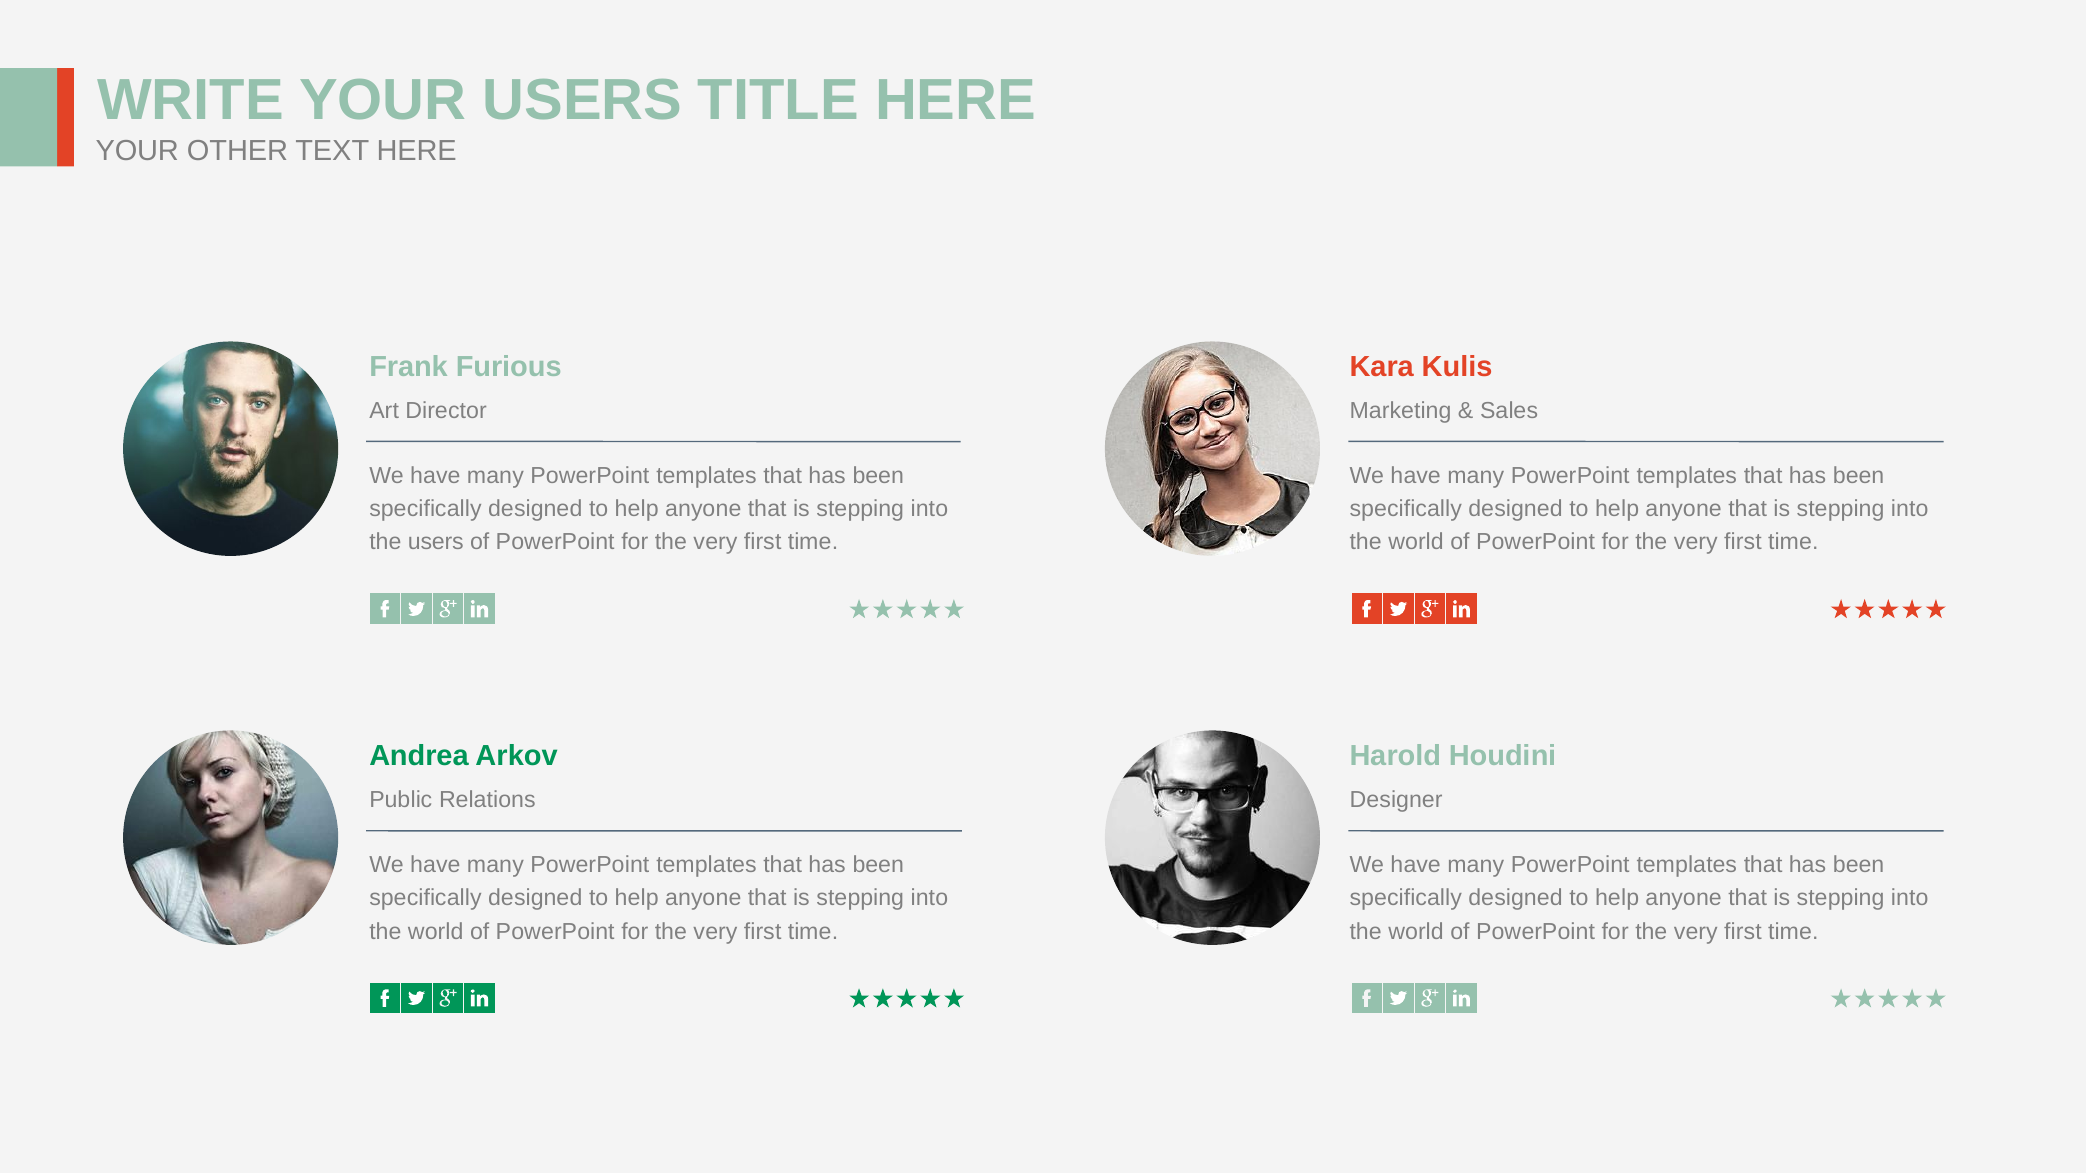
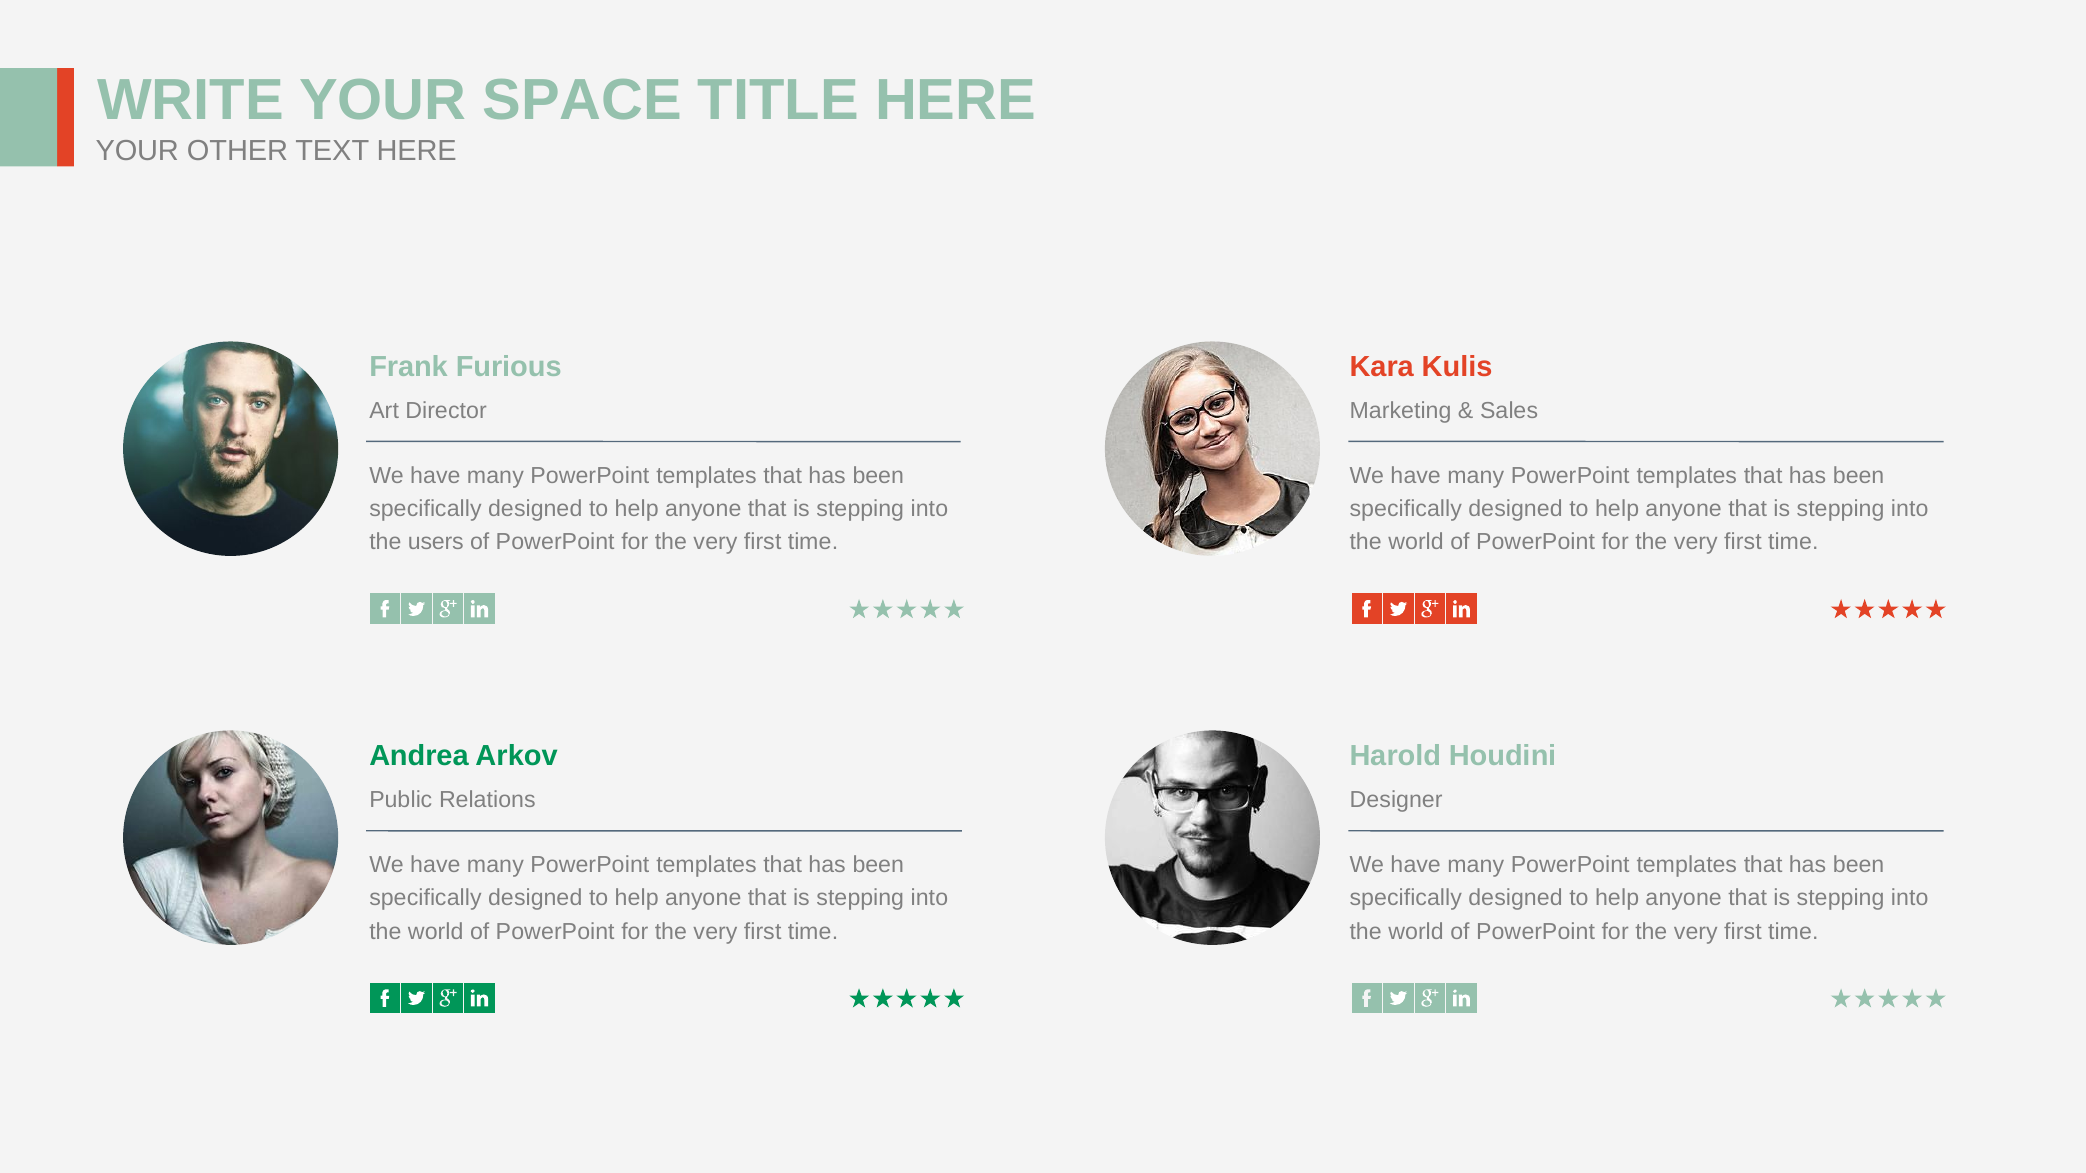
YOUR USERS: USERS -> SPACE (582, 100)
